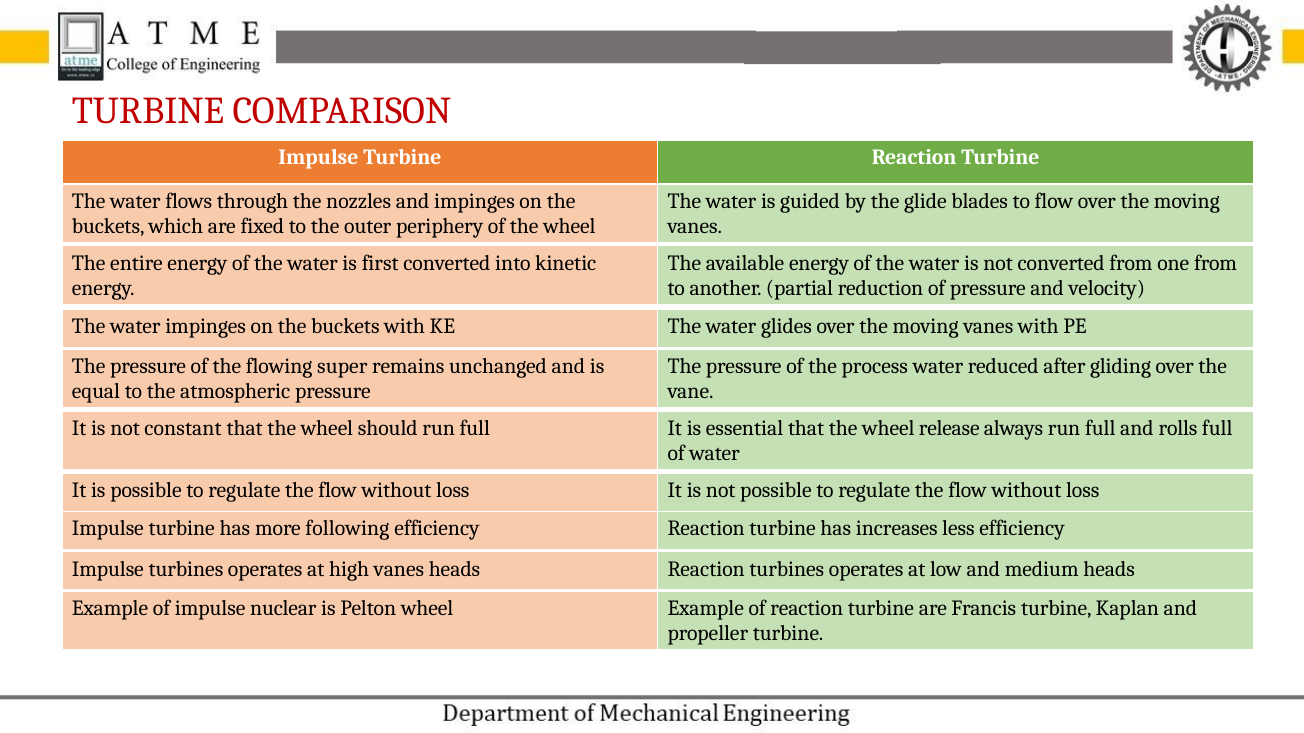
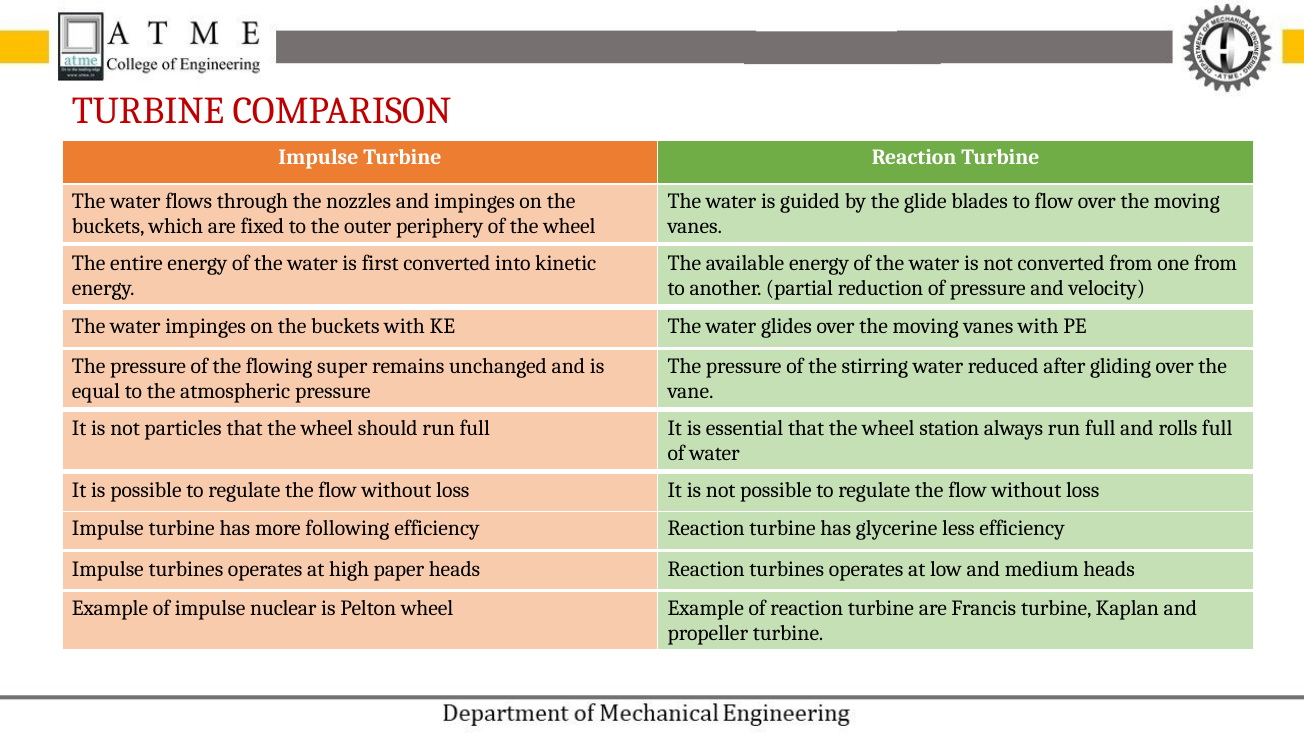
process: process -> stirring (875, 366)
constant: constant -> particles (183, 429)
release: release -> station (949, 429)
increases: increases -> glycerine (897, 529)
high vanes: vanes -> paper (399, 569)
